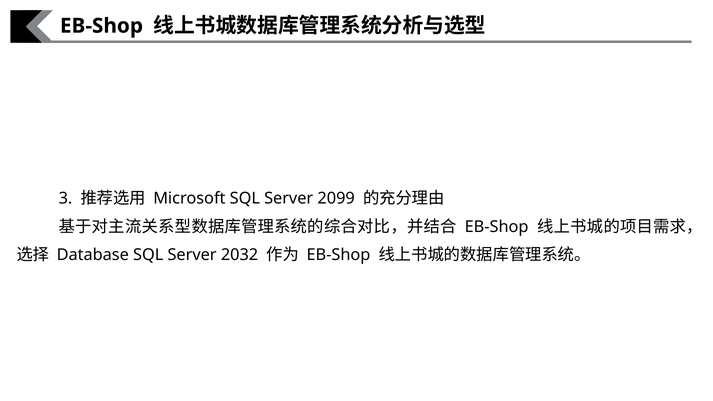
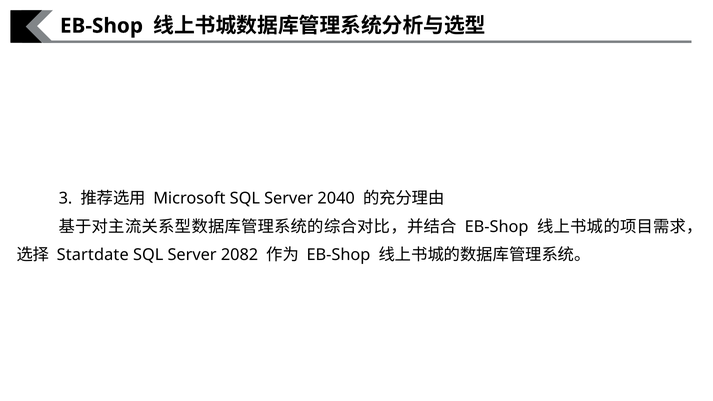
2099: 2099 -> 2040 (336, 199)
Database: Database -> Startdate (93, 255)
2032: 2032 -> 2082 (240, 255)
